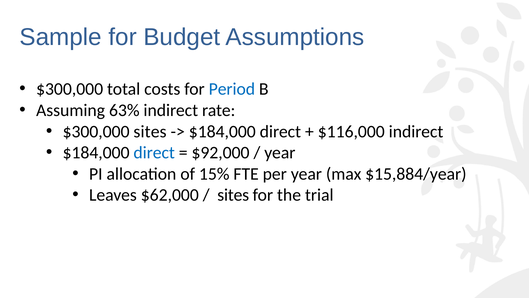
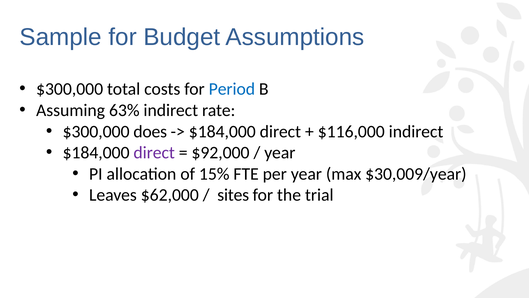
$300,000 sites: sites -> does (150, 131)
direct colour: blue -> purple (154, 152)
$15,884/year: $15,884/year -> $30,009/year (416, 174)
